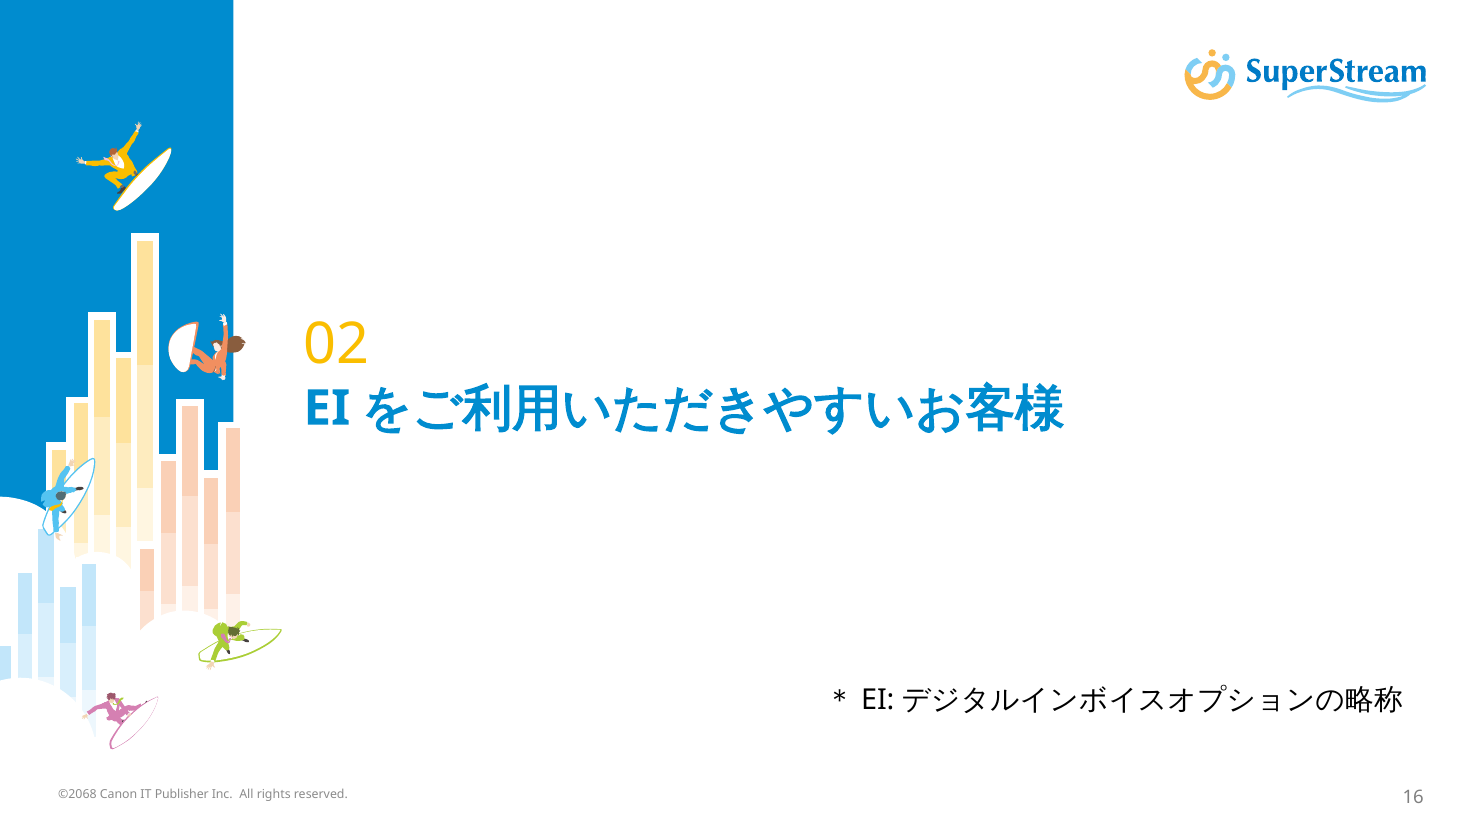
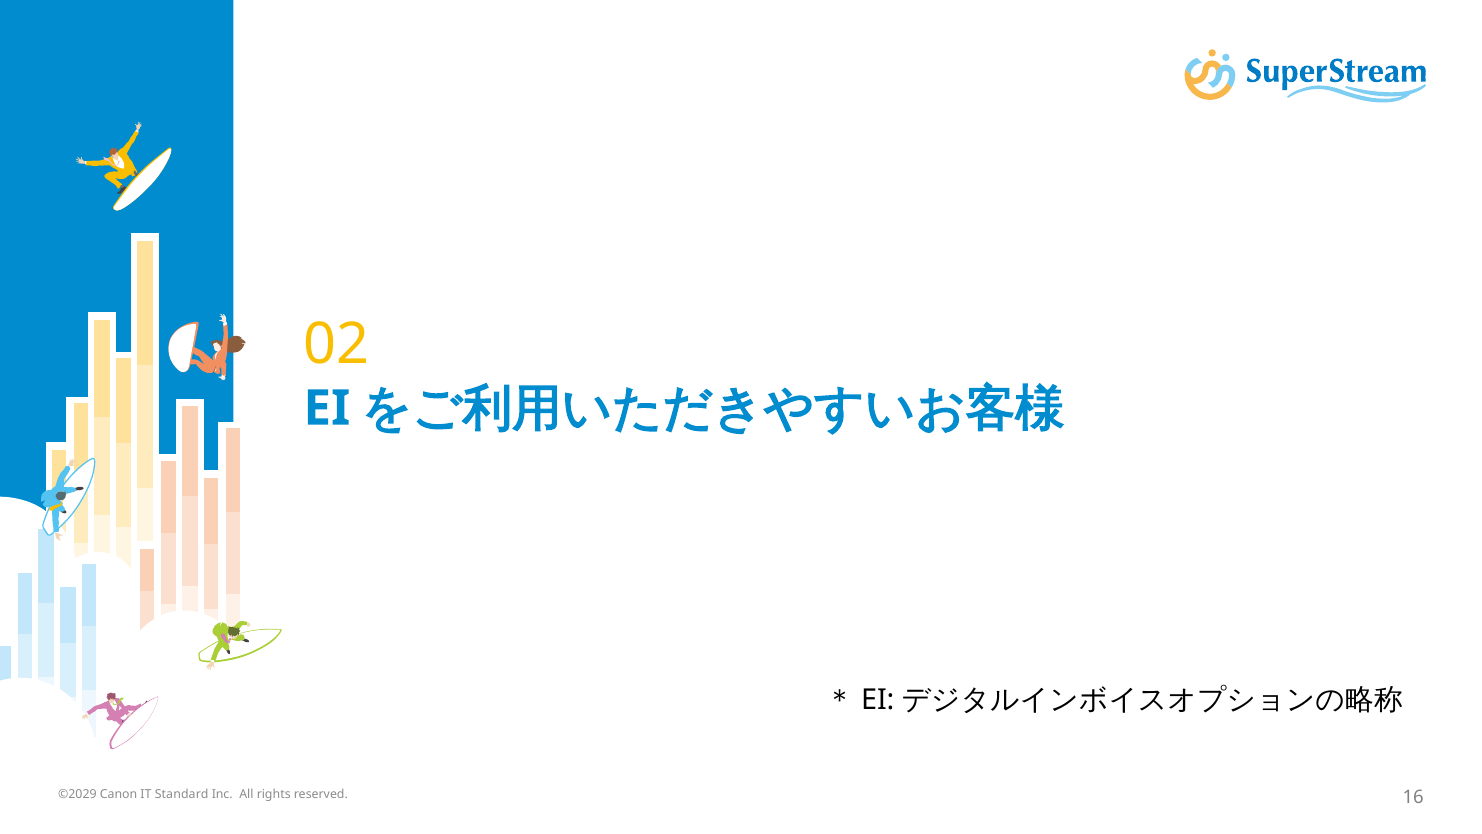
©2068: ©2068 -> ©2029 (77, 794)
Publisher: Publisher -> Standard (182, 794)
